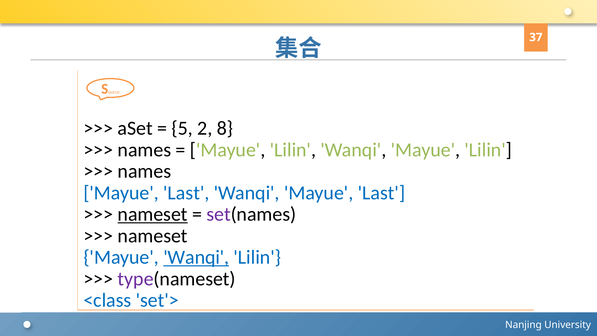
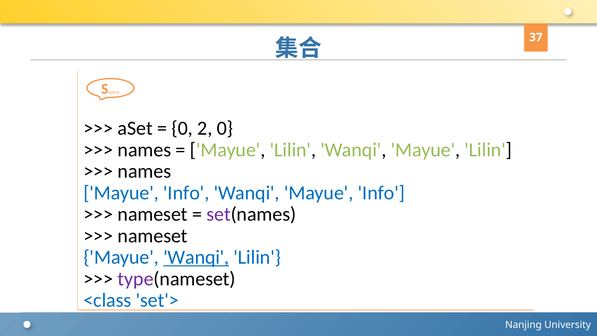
5: 5 -> 0 (182, 128)
2 8: 8 -> 0 (225, 128)
Last: Last -> Info (186, 193)
Wanqi Mayue Last: Last -> Info (381, 193)
nameset underline: present -> none (153, 214)
